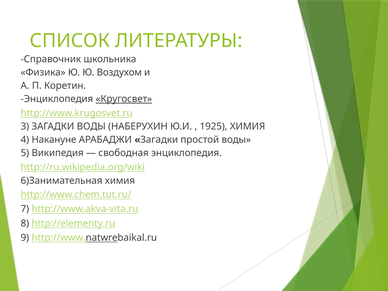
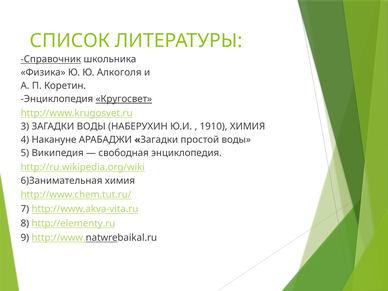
Справочник underline: none -> present (51, 59)
Воздухом: Воздухом -> Алкоголя (119, 72)
1925: 1925 -> 1910 (214, 127)
